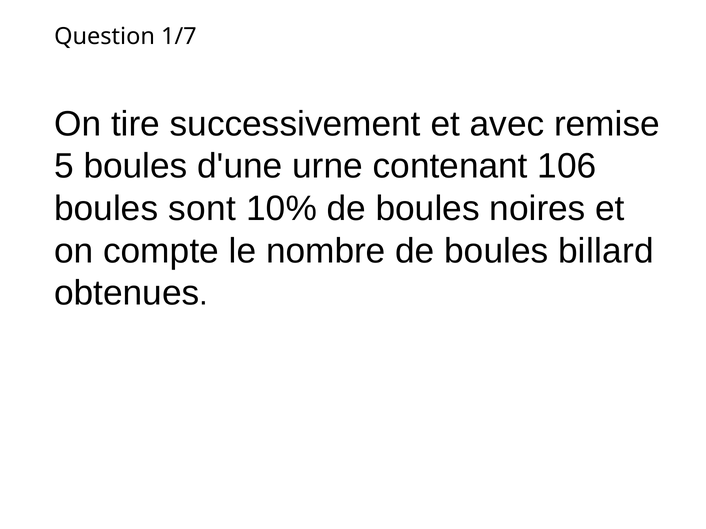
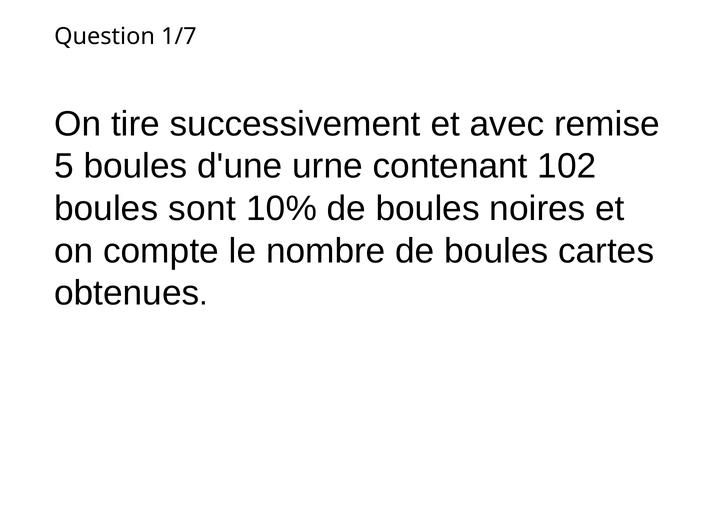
106: 106 -> 102 (567, 166)
billard: billard -> cartes (606, 251)
